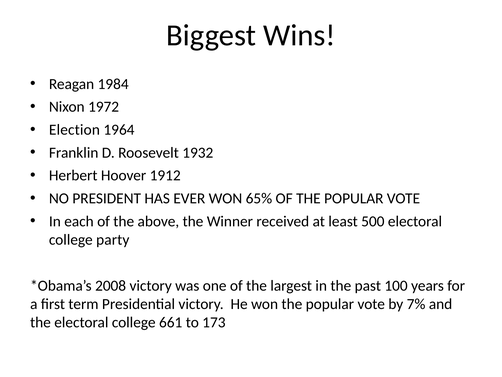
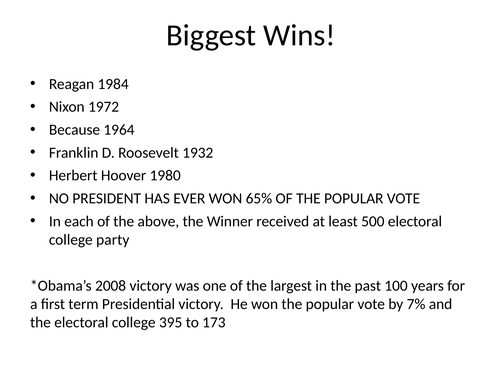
Election: Election -> Because (75, 130)
1912: 1912 -> 1980 (165, 175)
661: 661 -> 395 (171, 322)
